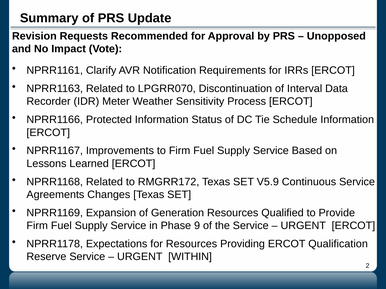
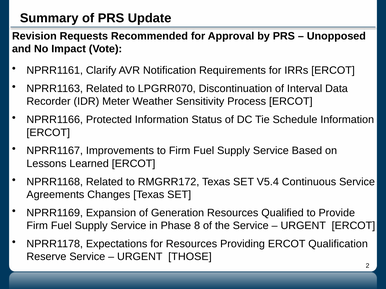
V5.9: V5.9 -> V5.4 (268, 182)
9: 9 -> 8 (197, 226)
WITHIN: WITHIN -> THOSE (190, 257)
